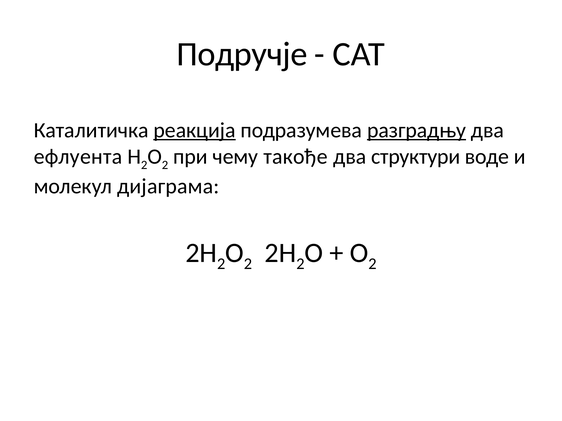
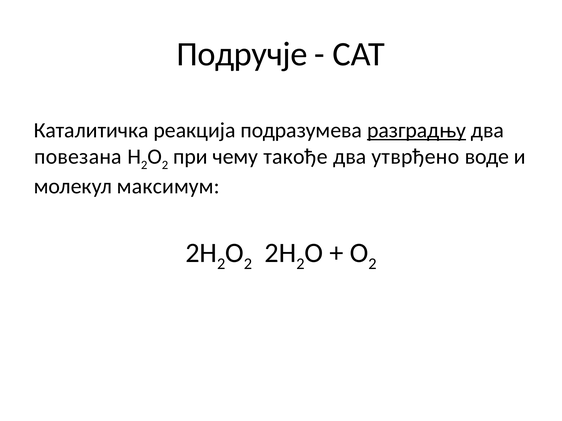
реакција underline: present -> none (194, 130)
ефлуента: ефлуента -> повезана (78, 157)
структури: структури -> утврђено (415, 157)
дијаграма: дијаграма -> максимум (168, 187)
